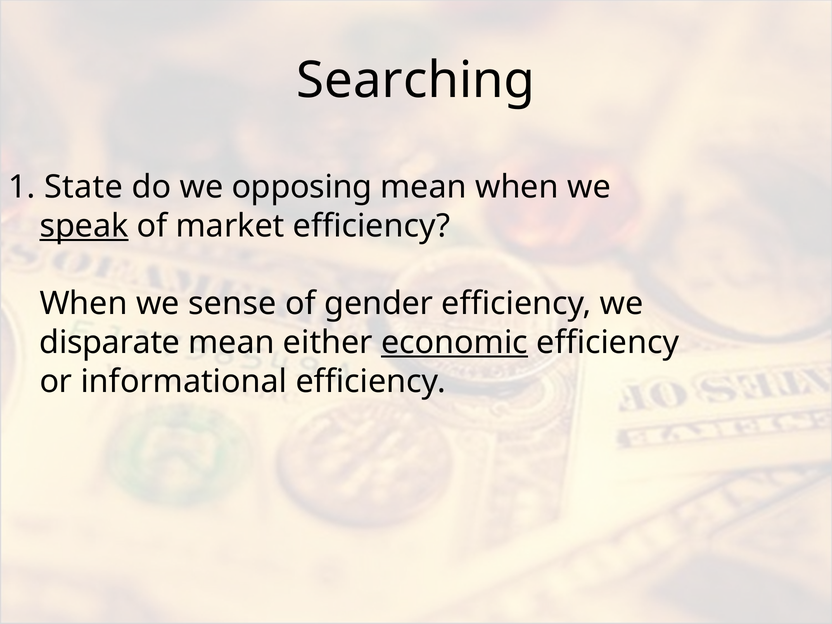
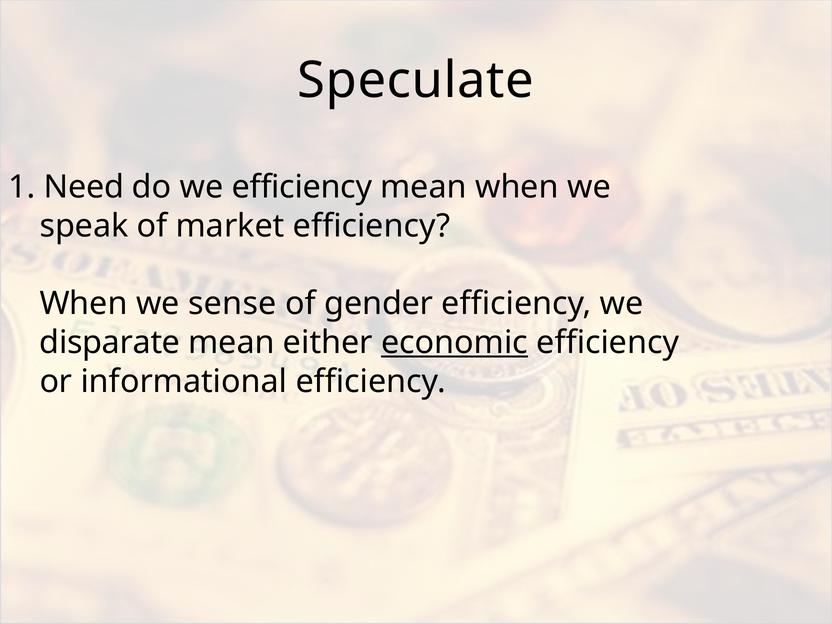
Searching: Searching -> Speculate (416, 81)
State: State -> Need (84, 187)
we opposing: opposing -> efficiency (302, 187)
speak underline: present -> none (84, 226)
